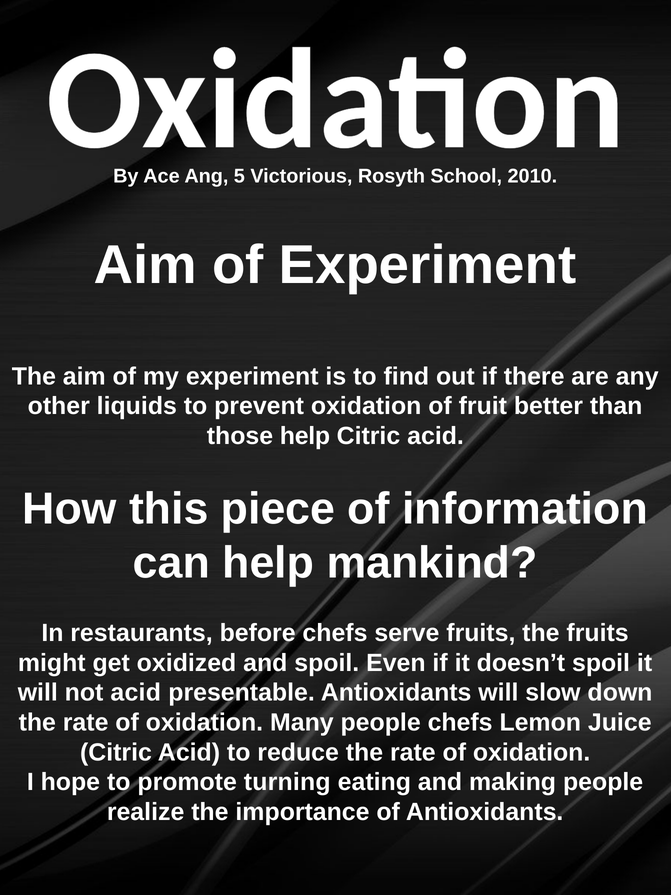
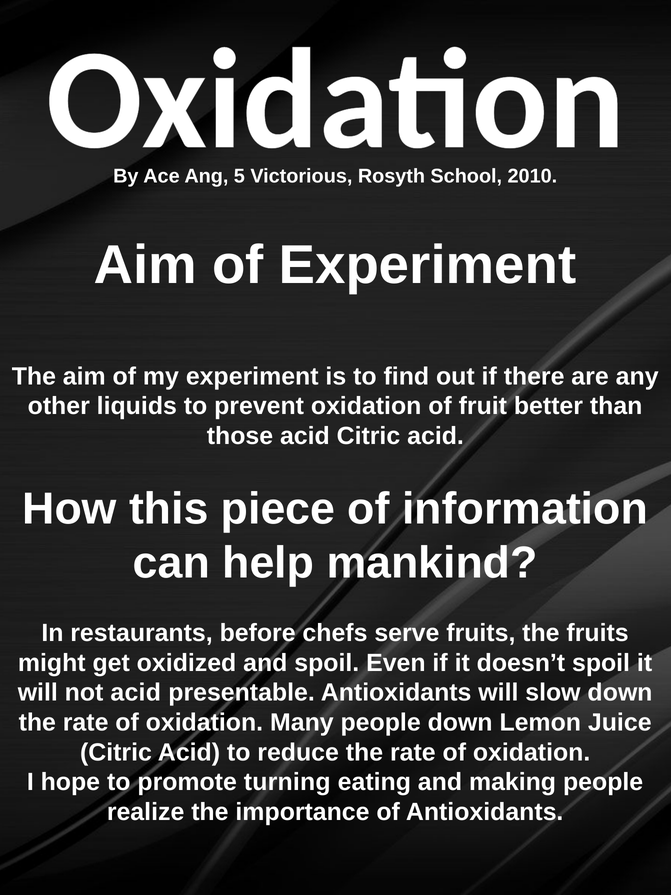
those help: help -> acid (305, 436)
people chefs: chefs -> down (460, 722)
